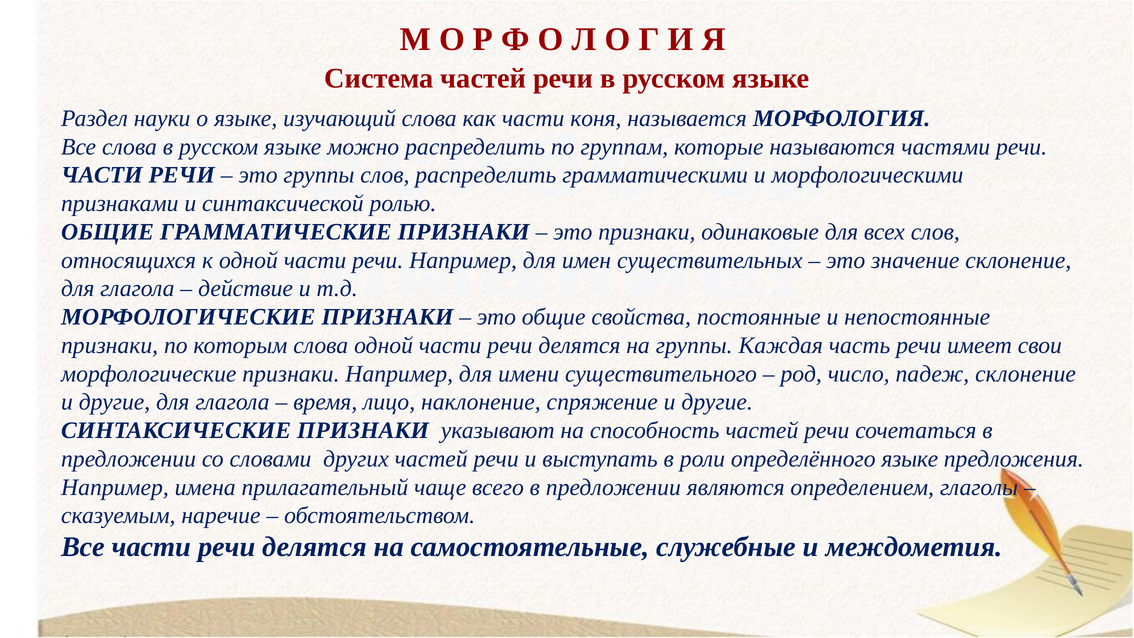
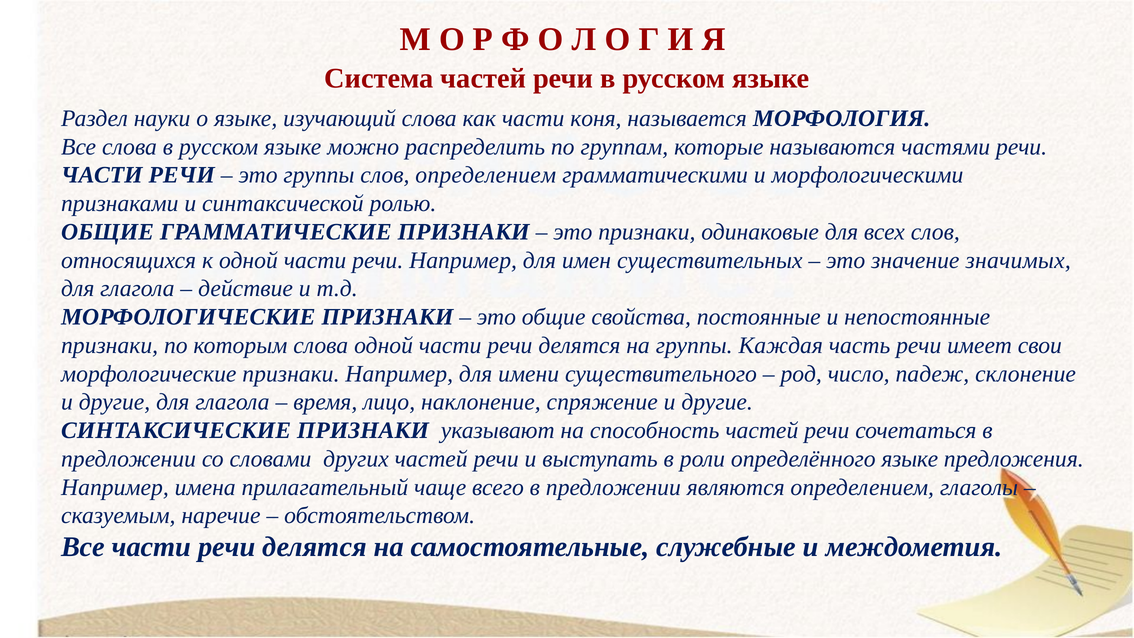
слов распределить: распределить -> определением (486, 175)
значение склонение: склонение -> значимых (1018, 260)
